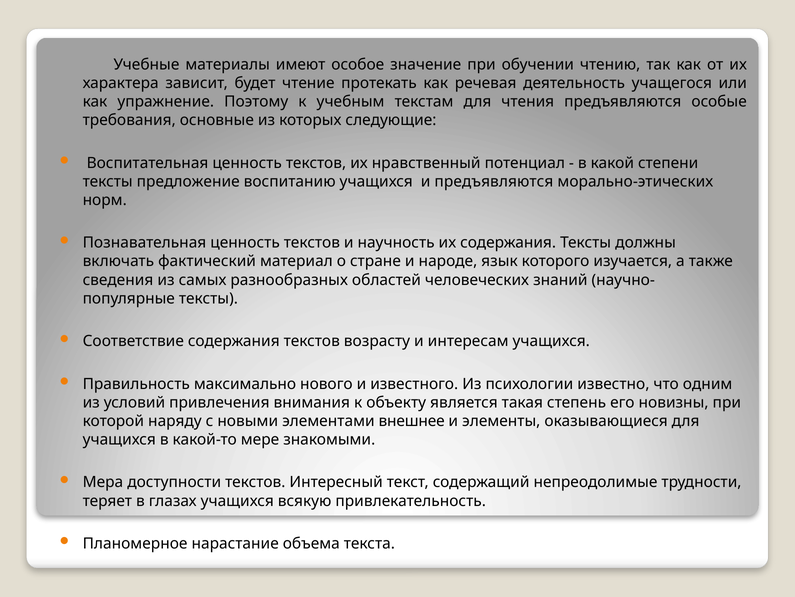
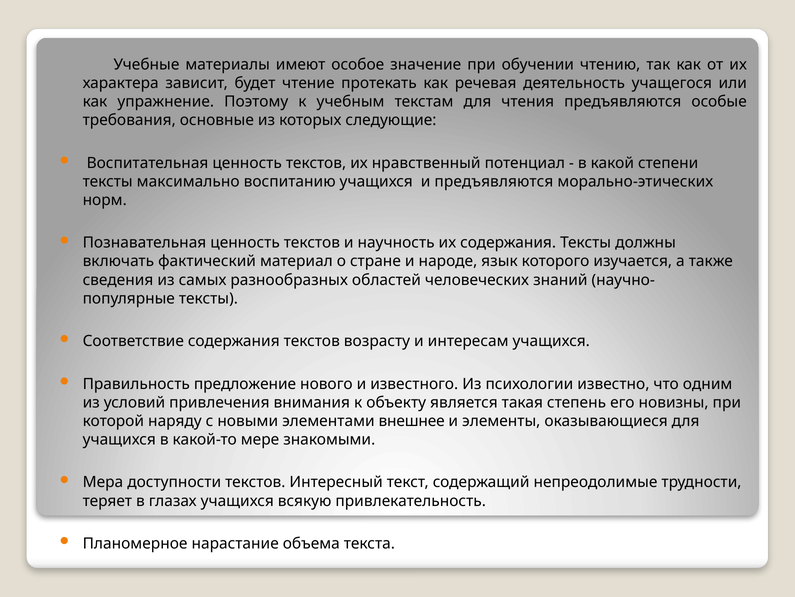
предложение: предложение -> максимально (188, 181)
максимально: максимально -> предложение (245, 383)
